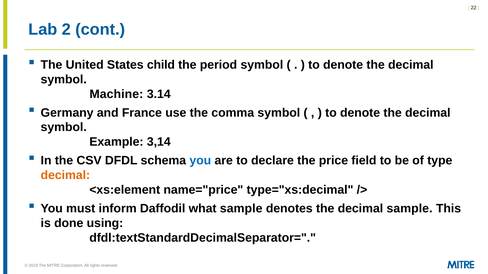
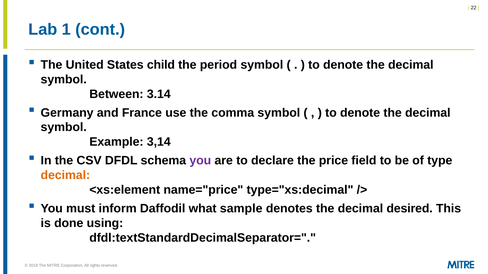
2: 2 -> 1 (66, 30)
Machine: Machine -> Between (116, 94)
you colour: blue -> purple (200, 161)
decimal sample: sample -> desired (410, 209)
